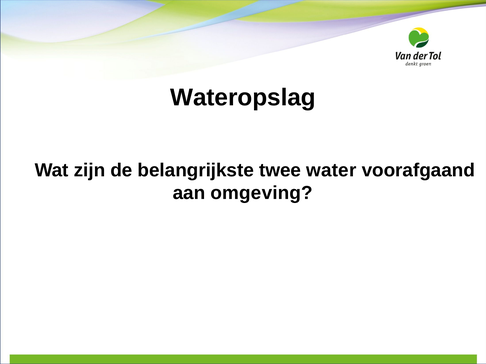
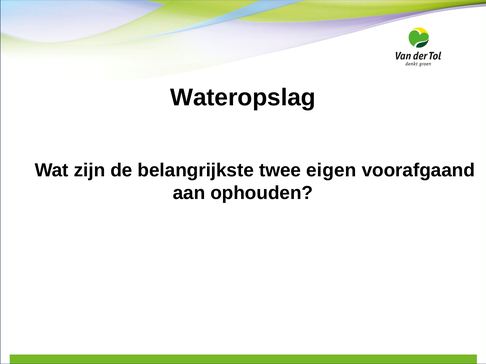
water: water -> eigen (331, 171)
omgeving: omgeving -> ophouden (262, 193)
